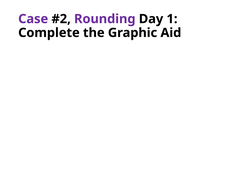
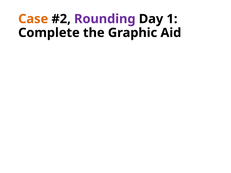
Case colour: purple -> orange (33, 19)
